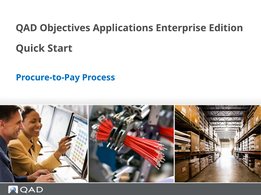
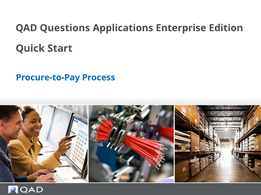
Objectives: Objectives -> Questions (65, 28)
